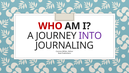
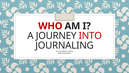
INTO colour: purple -> red (90, 36)
